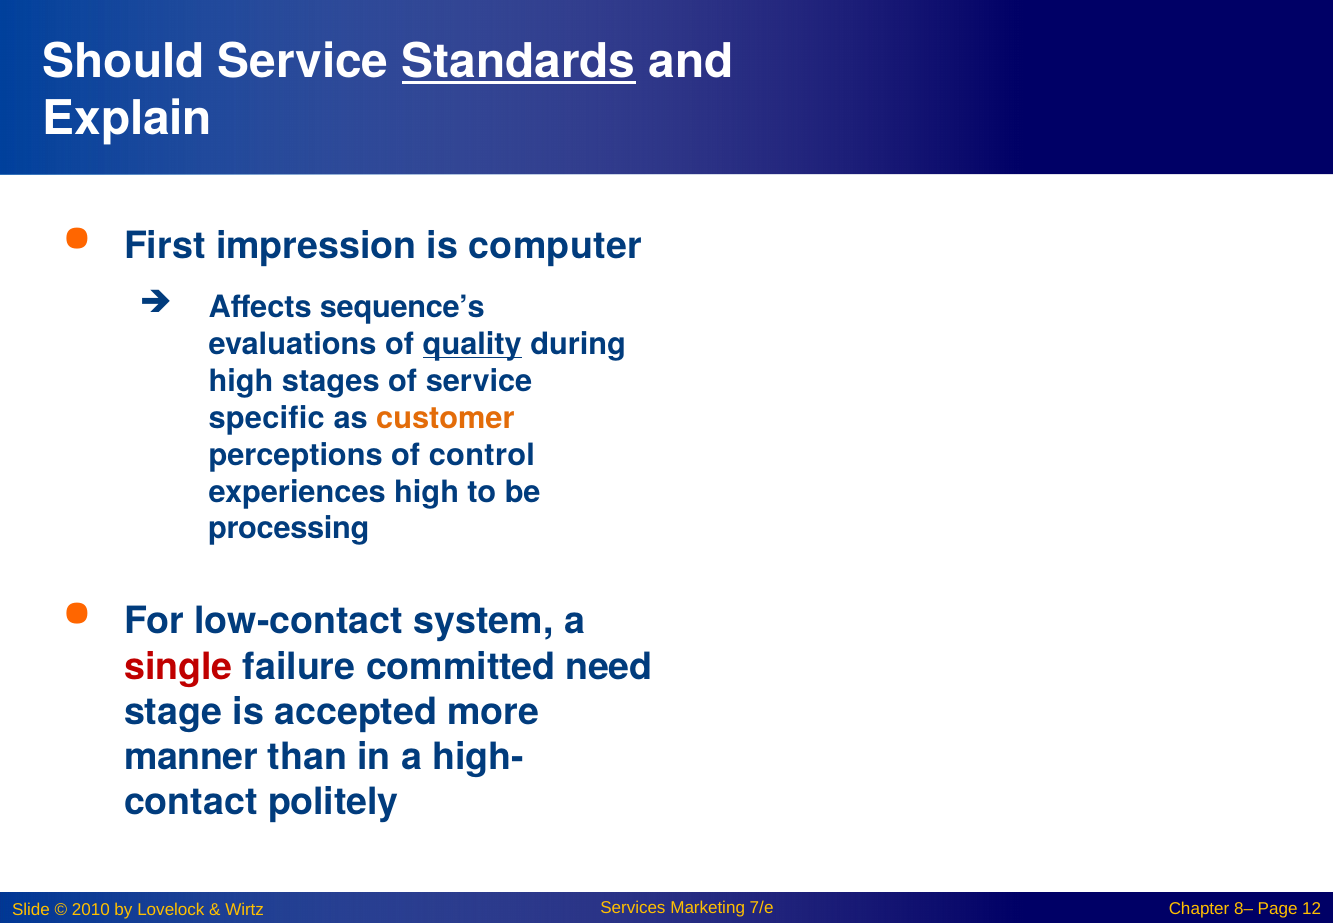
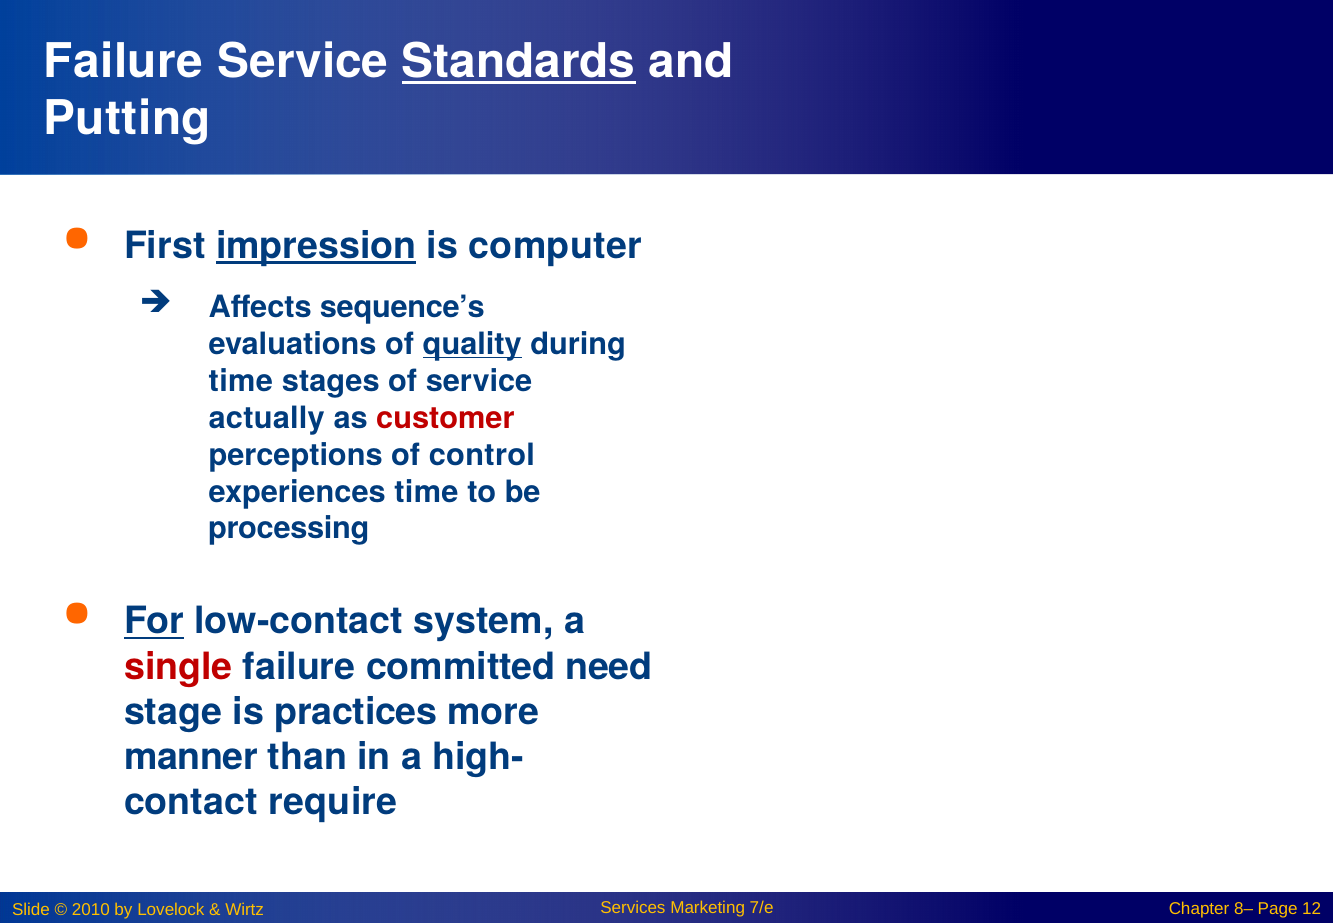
Should: Should -> Failure (123, 62)
Explain: Explain -> Putting (127, 119)
impression underline: none -> present (316, 246)
high: high -> time (241, 381)
specific: specific -> actually (267, 418)
customer colour: orange -> red (445, 418)
experiences high: high -> time (426, 492)
For underline: none -> present (154, 622)
accepted: accepted -> practices (356, 712)
politely: politely -> require (333, 802)
